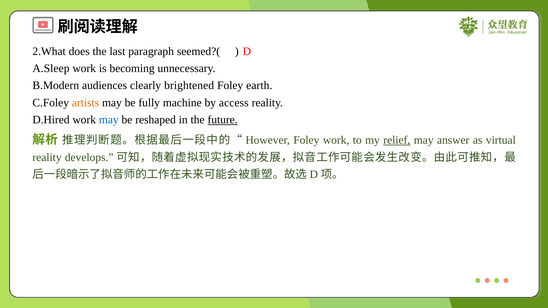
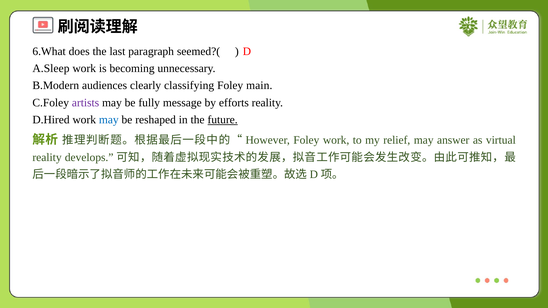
2.What: 2.What -> 6.What (49, 51)
brightened: brightened -> classifying (189, 86)
earth: earth -> main (259, 86)
artists colour: orange -> purple (86, 103)
machine: machine -> message (182, 103)
access: access -> efforts (234, 103)
relief underline: present -> none (397, 140)
